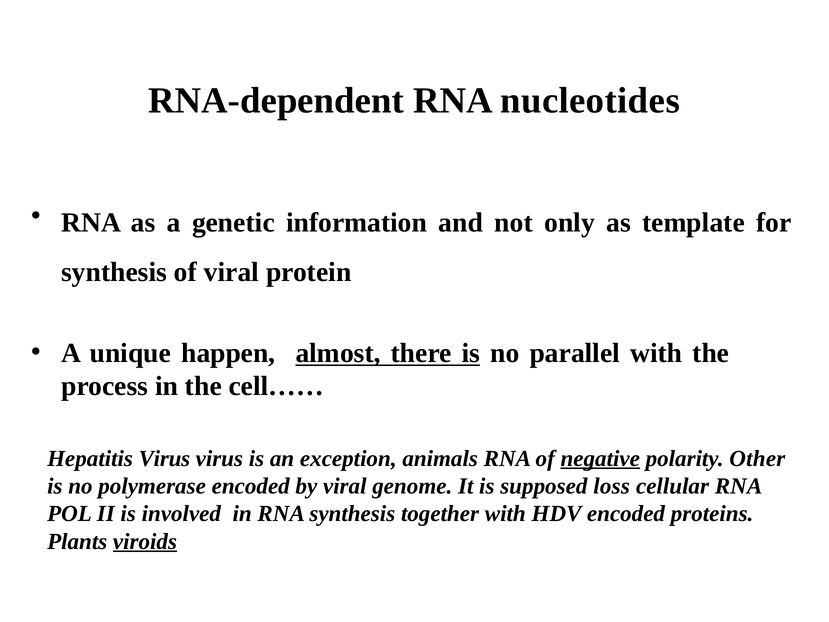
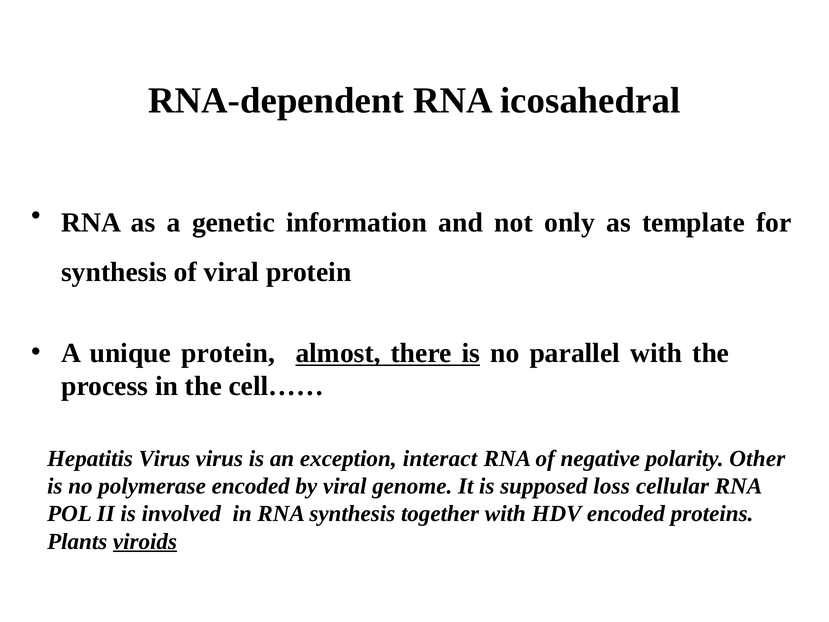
nucleotides: nucleotides -> icosahedral (590, 100)
unique happen: happen -> protein (228, 353)
animals: animals -> interact (440, 458)
negative underline: present -> none (600, 458)
